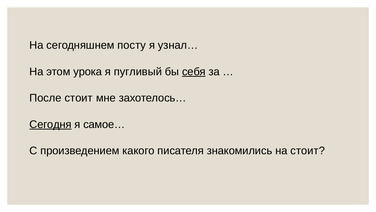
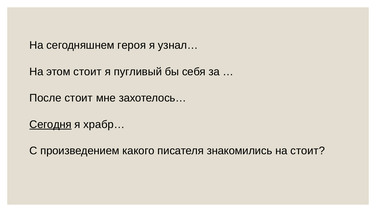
посту: посту -> героя (132, 45)
этом урока: урока -> стоит (88, 71)
себя underline: present -> none (194, 71)
самое…: самое… -> храбр… (104, 124)
